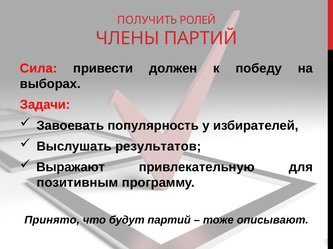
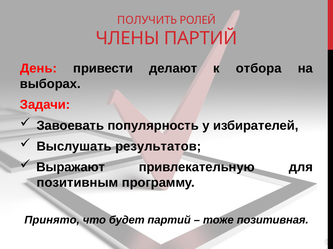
Сила: Сила -> День (39, 69)
должен: должен -> делают (173, 69)
победу: победу -> отбора (259, 69)
будут: будут -> будет (127, 221)
описывают: описывают -> позитивная (273, 221)
